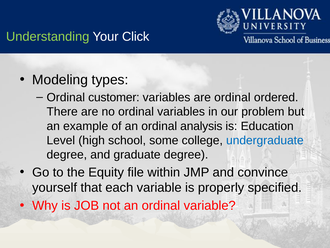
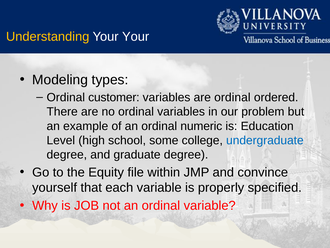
Understanding colour: light green -> yellow (48, 37)
Your Click: Click -> Your (136, 37)
analysis: analysis -> numeric (201, 126)
